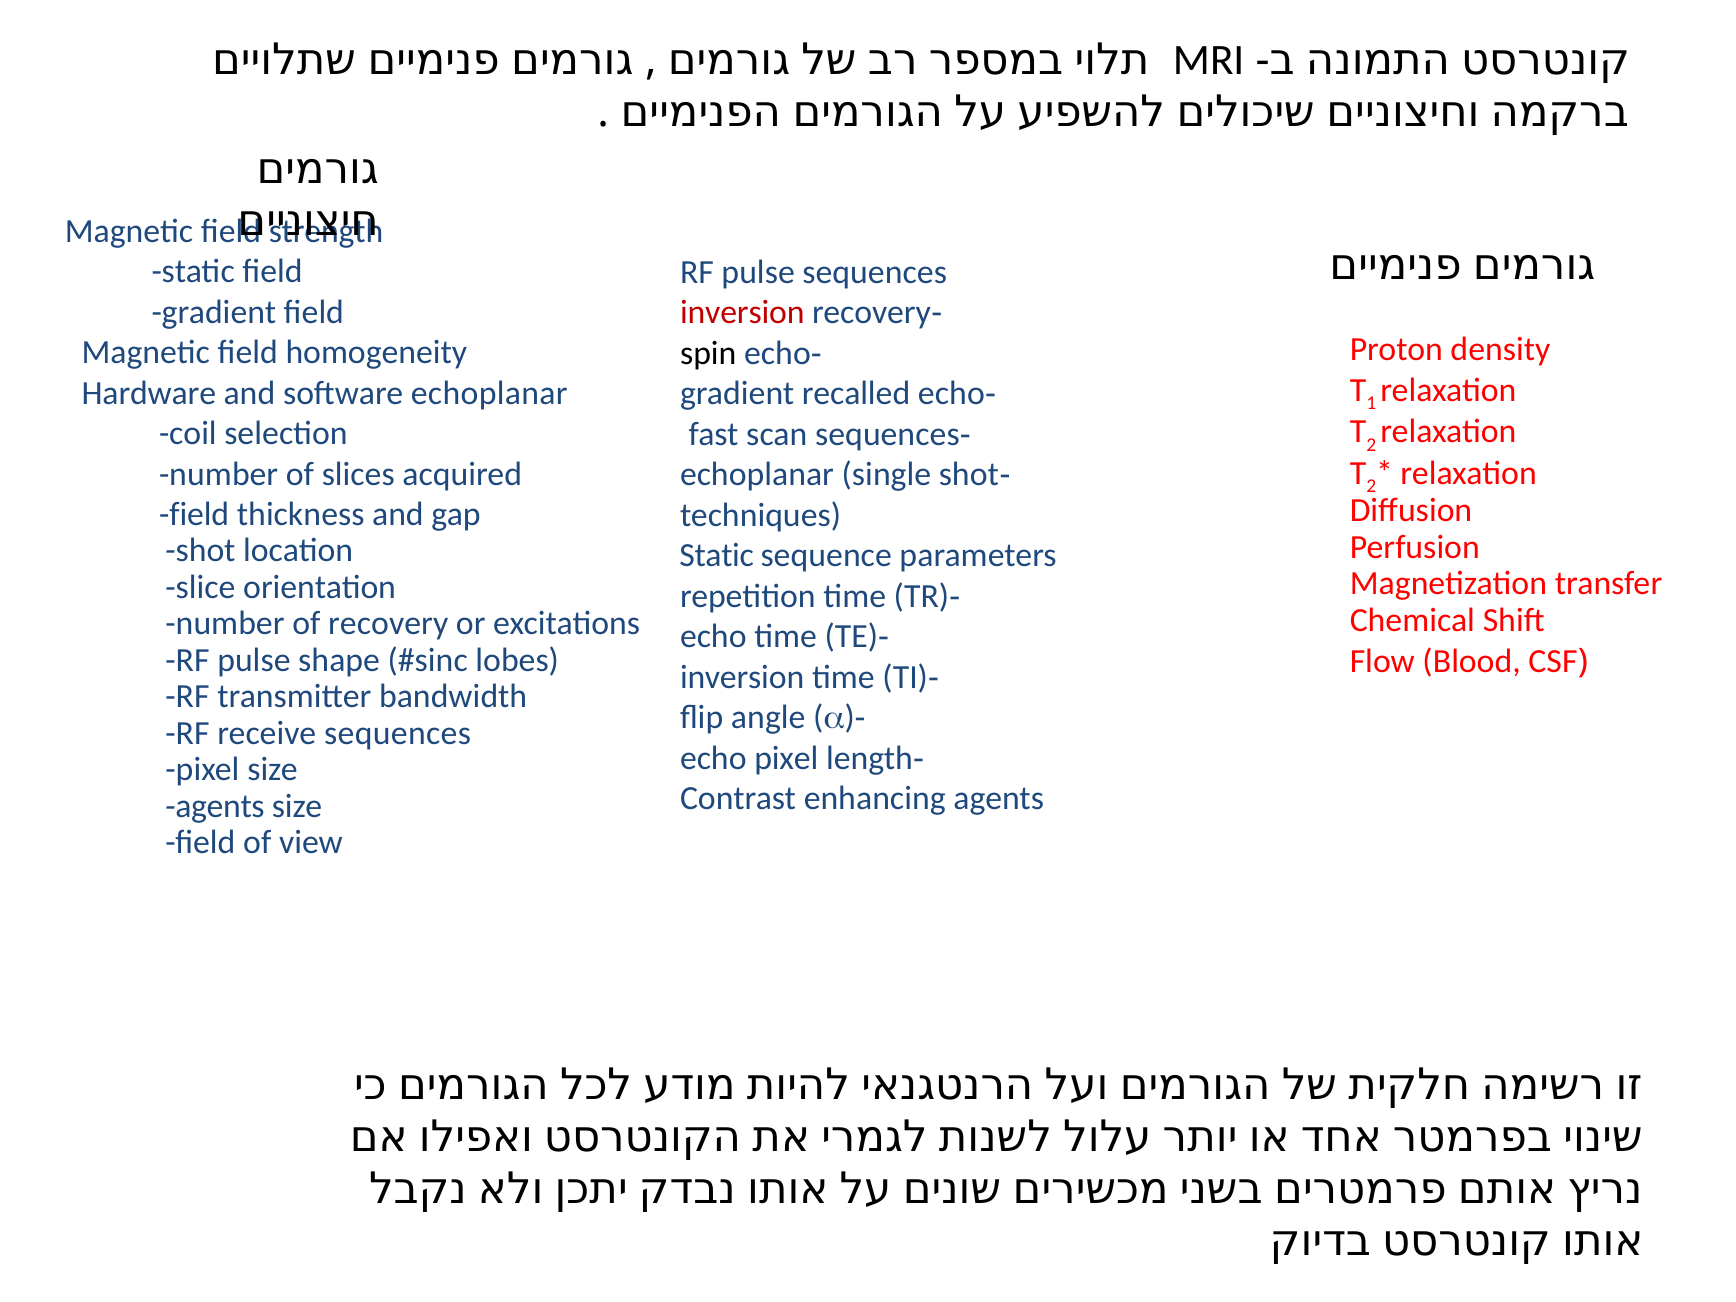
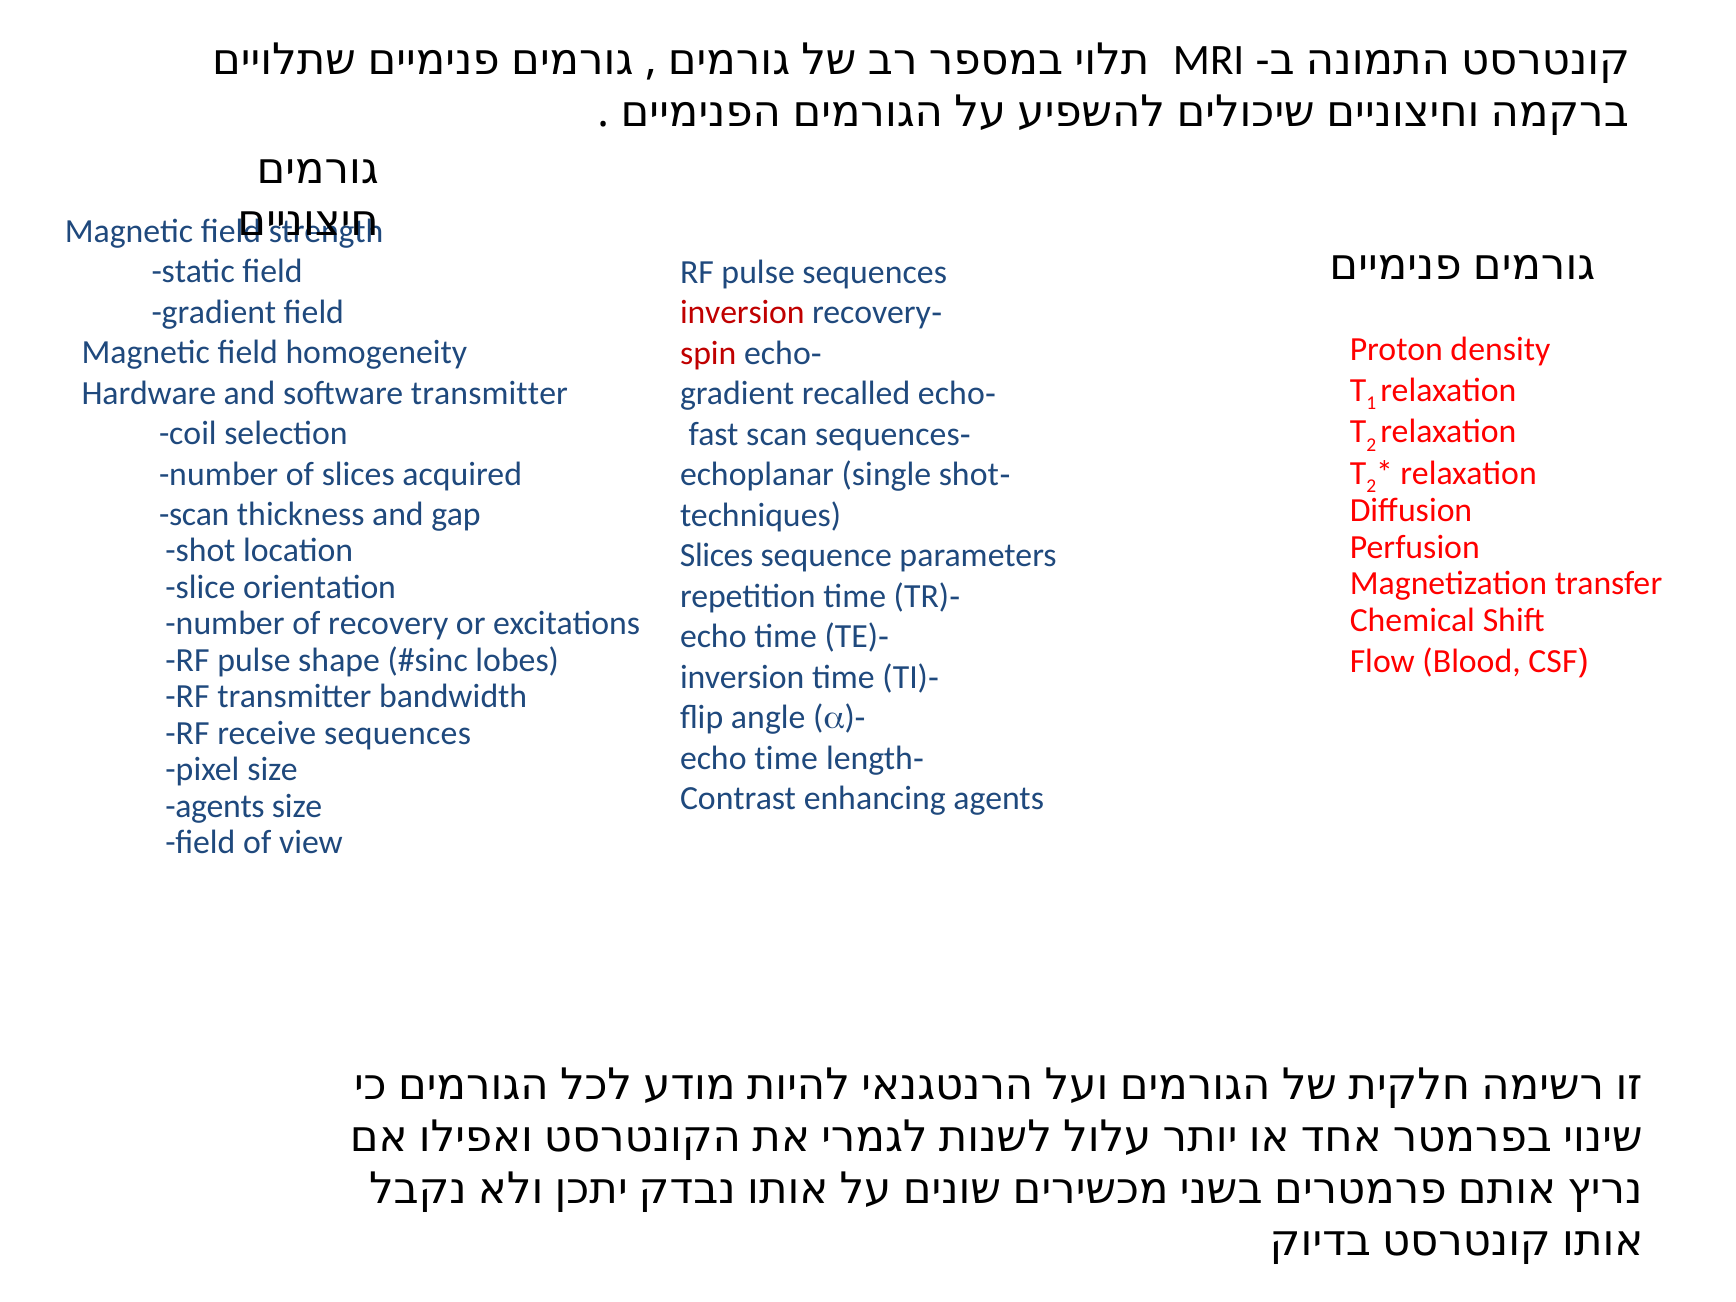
spin colour: black -> red (708, 353)
software echoplanar: echoplanar -> transmitter (489, 393)
field: field -> scan (194, 515)
Static: Static -> Slices (717, 556)
pixel: pixel -> time (786, 758)
